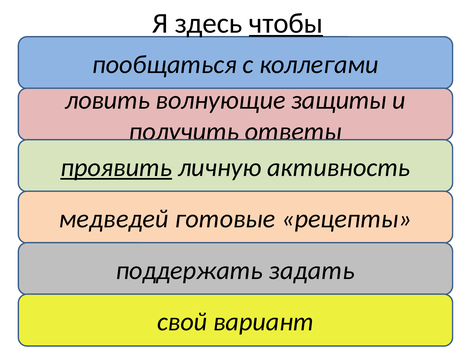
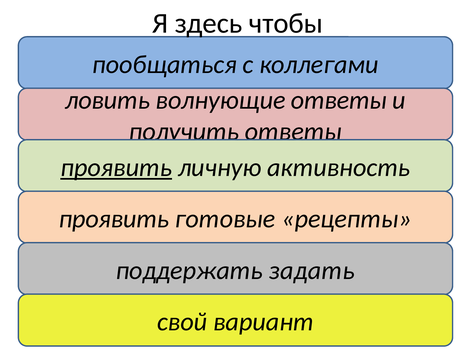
чтобы underline: present -> none (286, 23)
волнующие защиты: защиты -> ответы (339, 100)
медведей: медведей -> проявить (114, 219)
